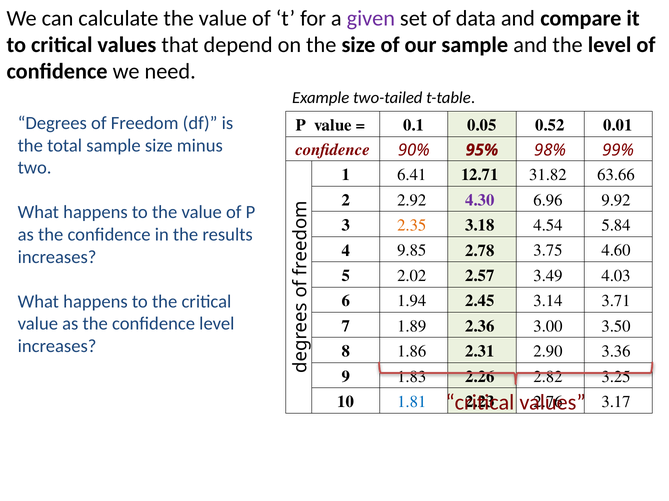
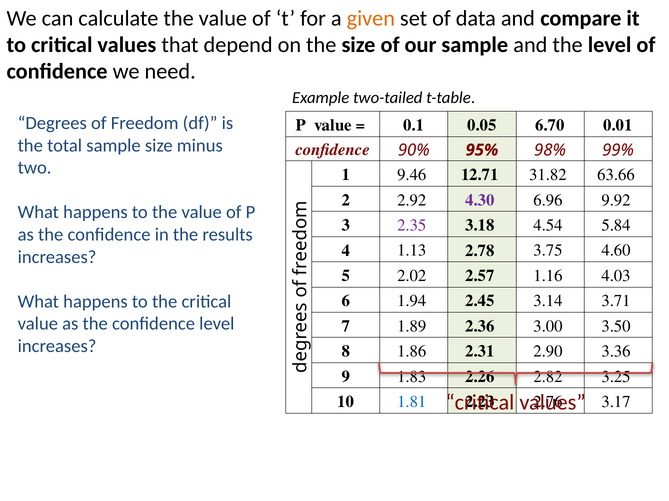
given colour: purple -> orange (371, 18)
0.52: 0.52 -> 6.70 (550, 126)
6.41: 6.41 -> 9.46 (412, 175)
2.35 colour: orange -> purple (412, 226)
9.85: 9.85 -> 1.13 (412, 251)
3.49: 3.49 -> 1.16 (548, 276)
